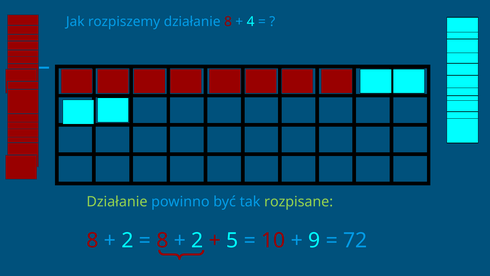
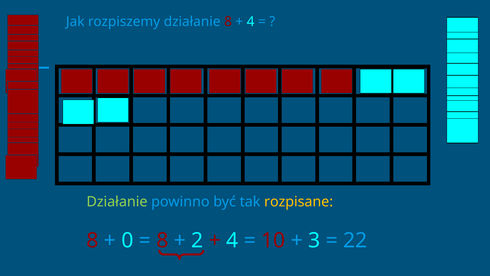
rozpisane colour: light green -> yellow (299, 201)
2: 2 -> 0 (127, 240)
5: 5 -> 4 (232, 240)
9: 9 -> 3 (314, 240)
72: 72 -> 22 (355, 240)
